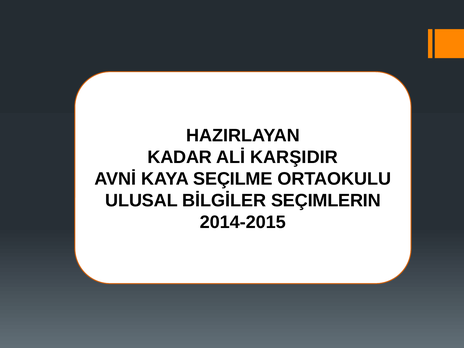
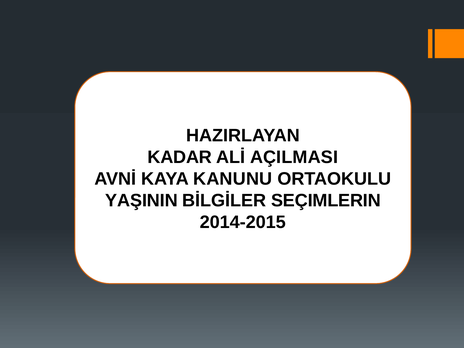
KARŞIDIR: KARŞIDIR -> AÇILMASI (294, 157)
SEÇILME: SEÇILME -> KANUNU (233, 179)
ULUSAL: ULUSAL -> YAŞININ (142, 201)
